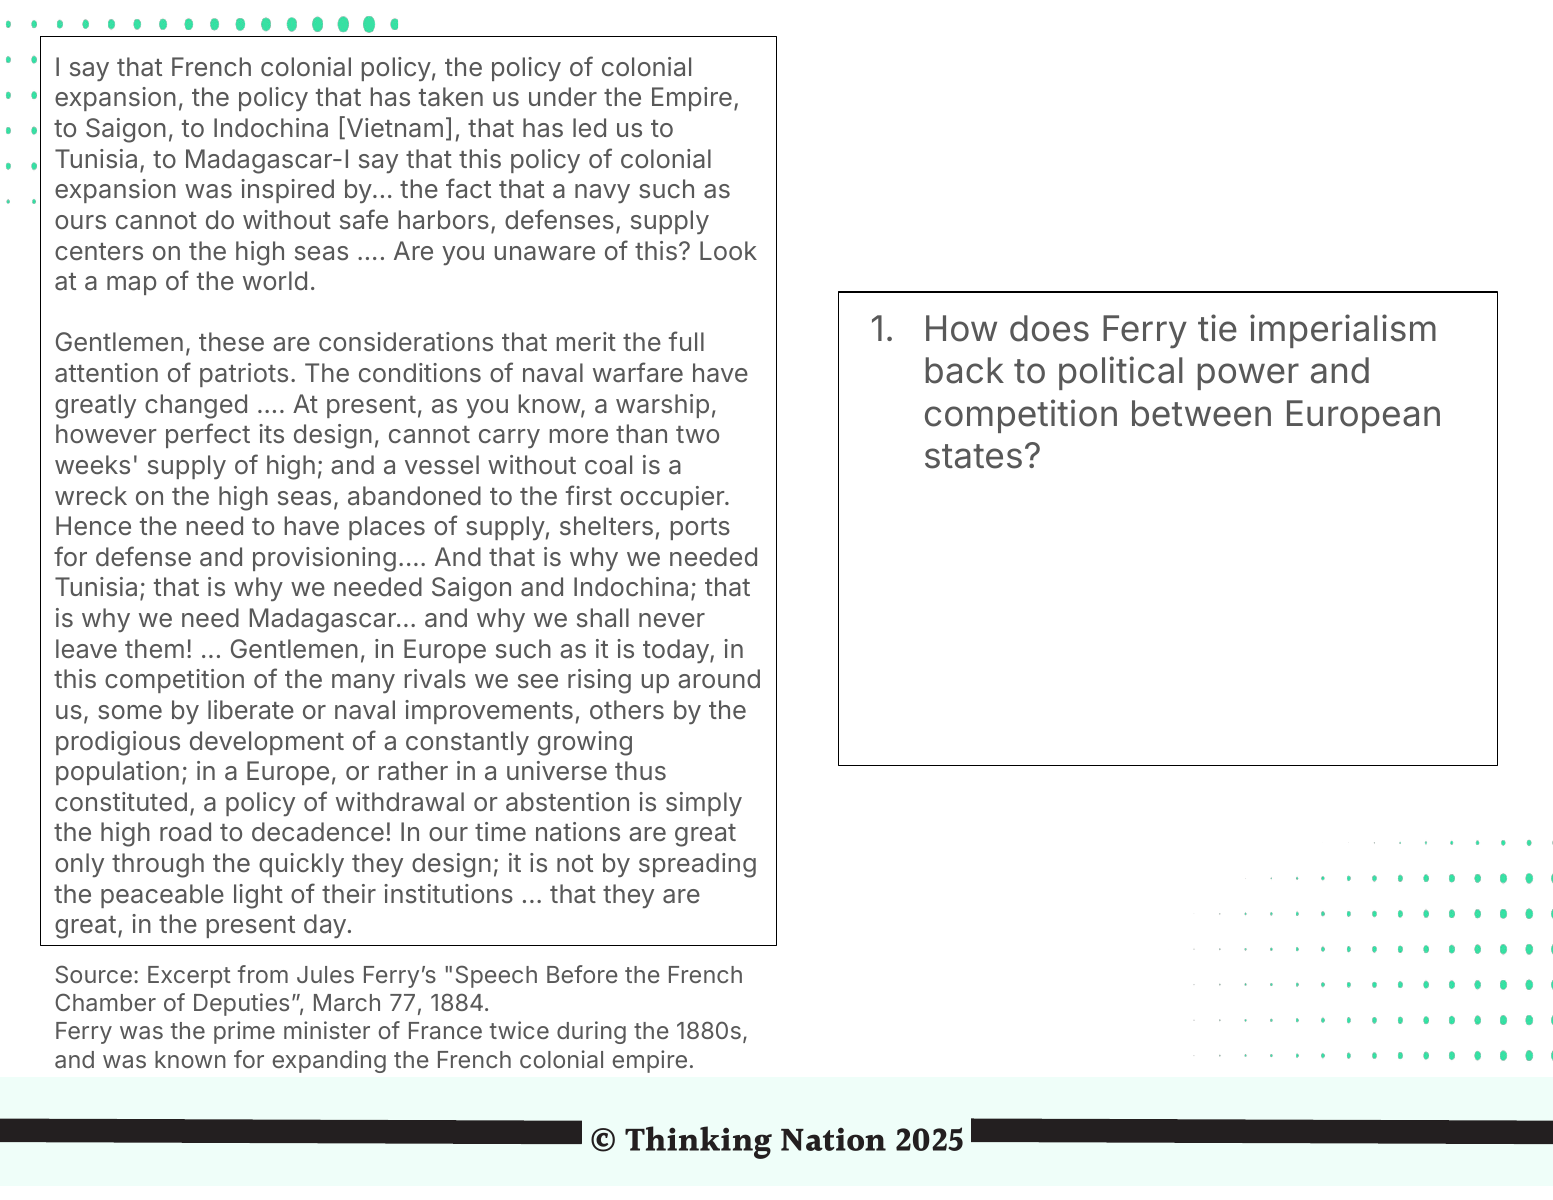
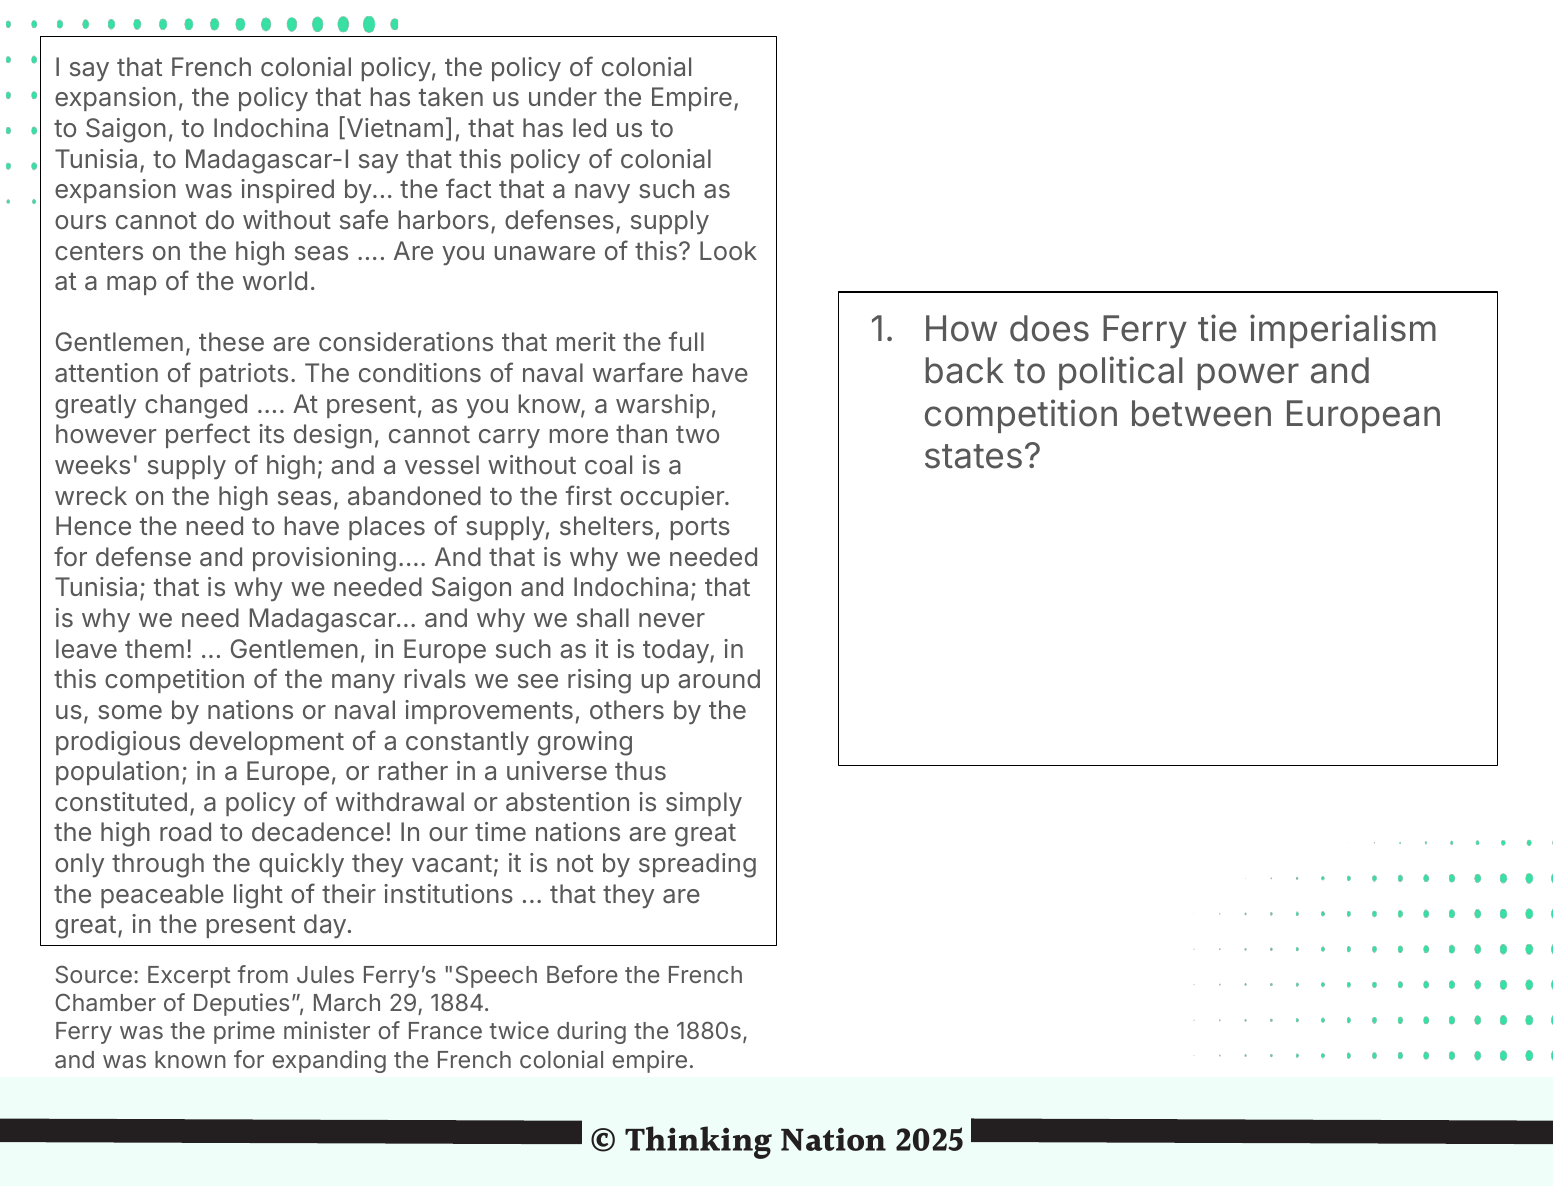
by liberate: liberate -> nations (251, 711)
they design: design -> vacant (456, 864)
77: 77 -> 29 (406, 1004)
